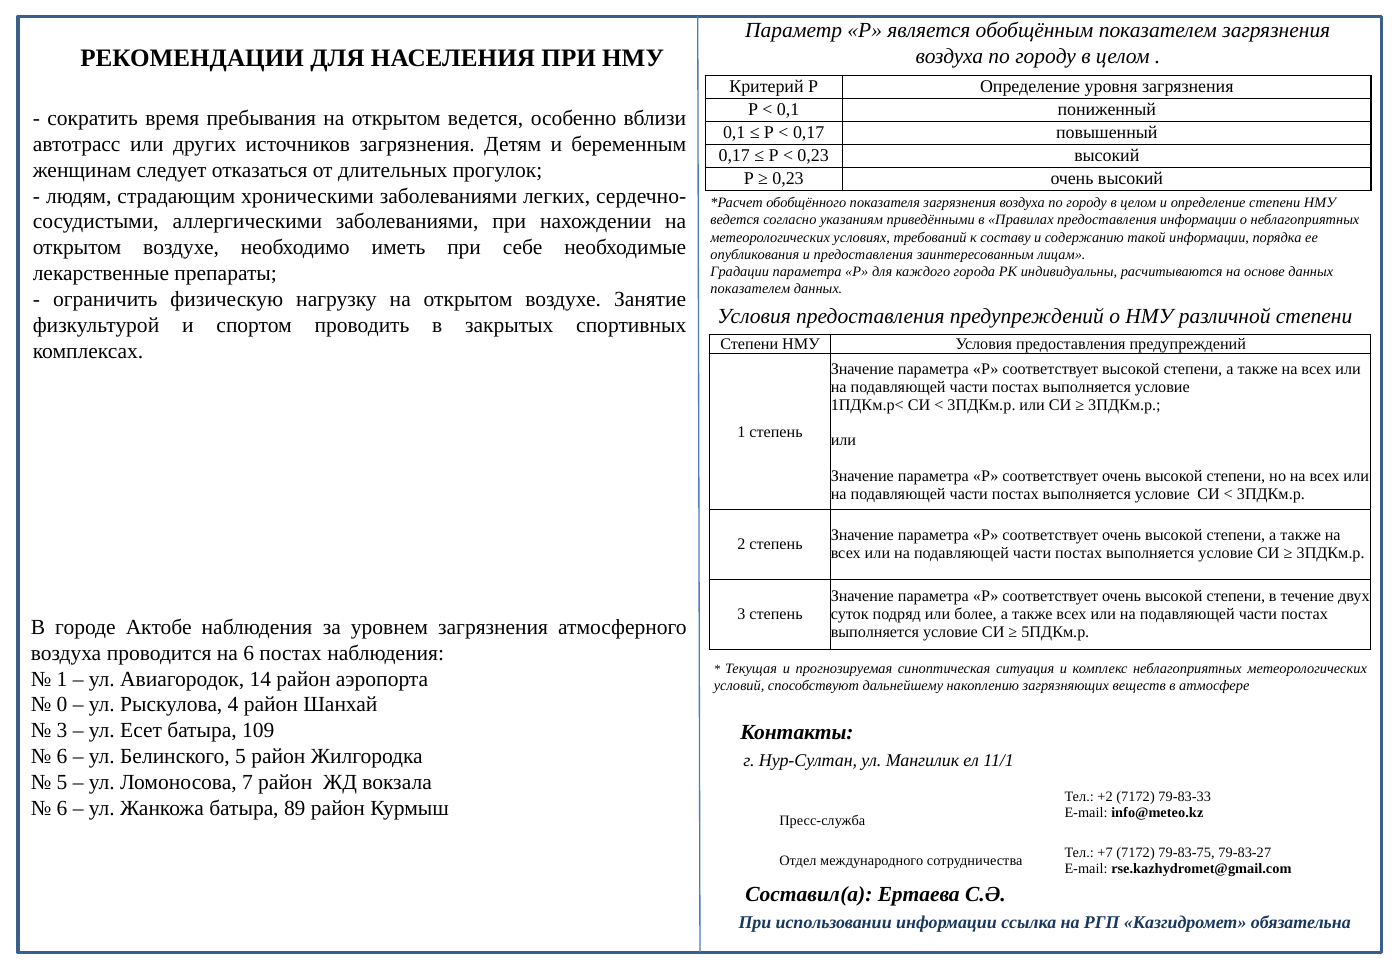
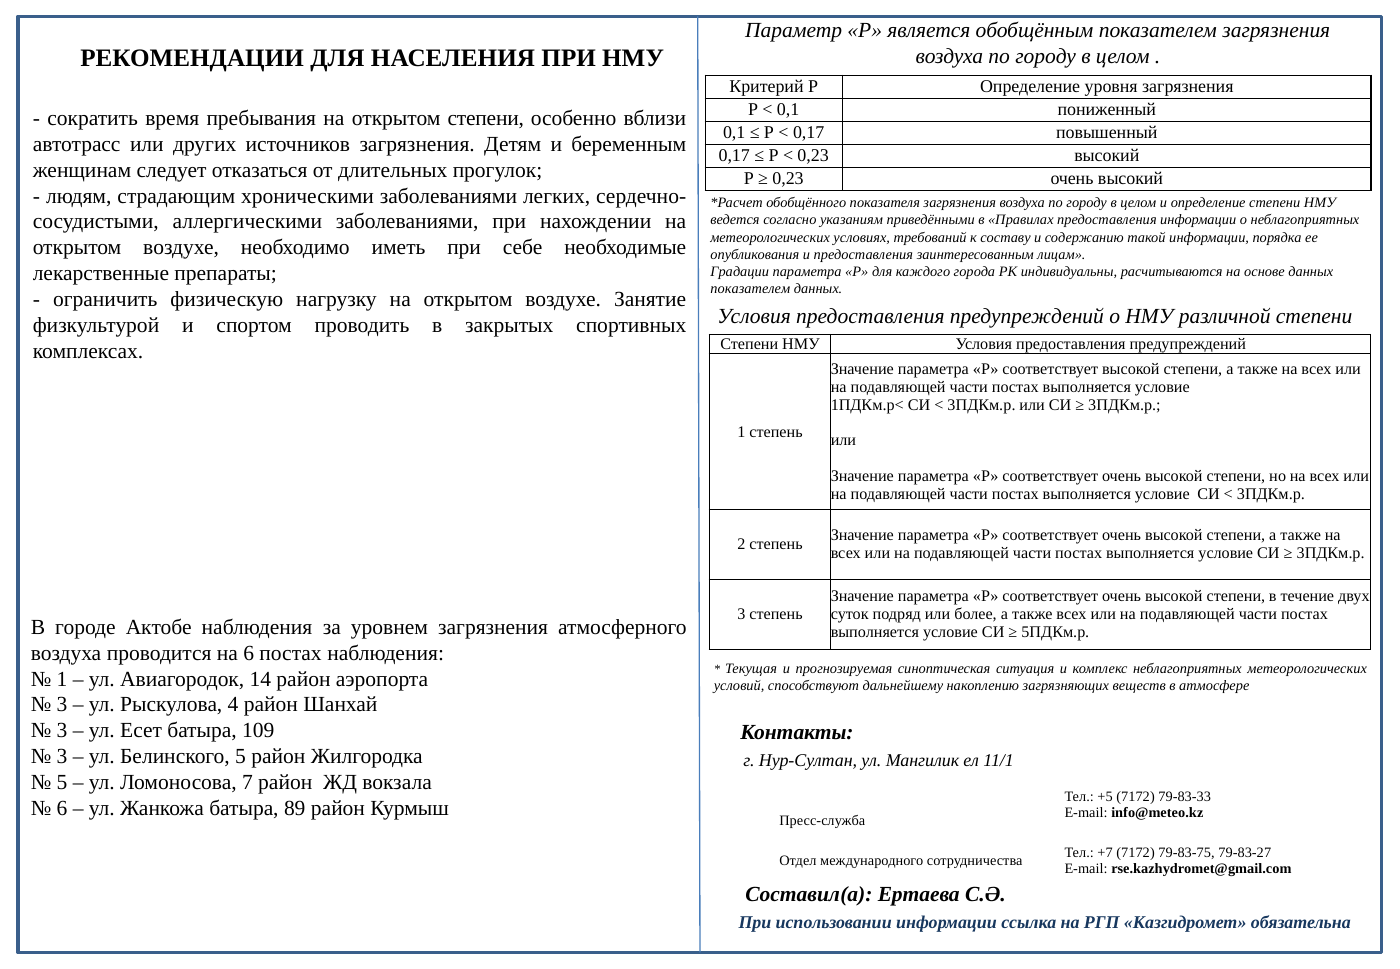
открытом ведется: ведется -> степени (486, 119)
0: 0 -> 3 (62, 705)
6: 6 -> 3 (62, 757)
+2: +2 -> +5 (1105, 797)
